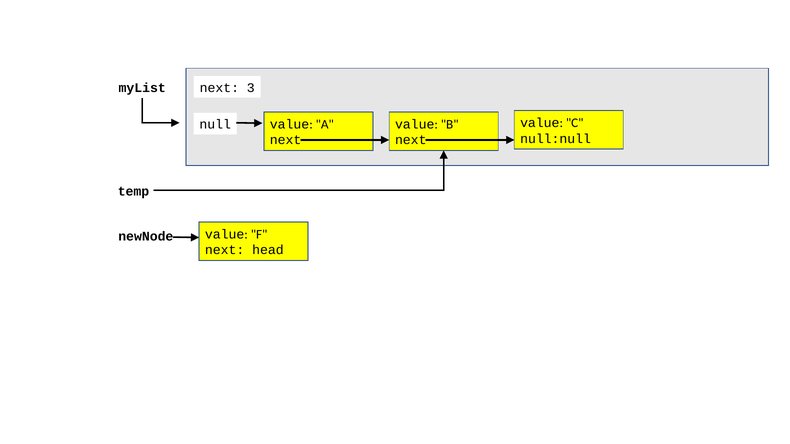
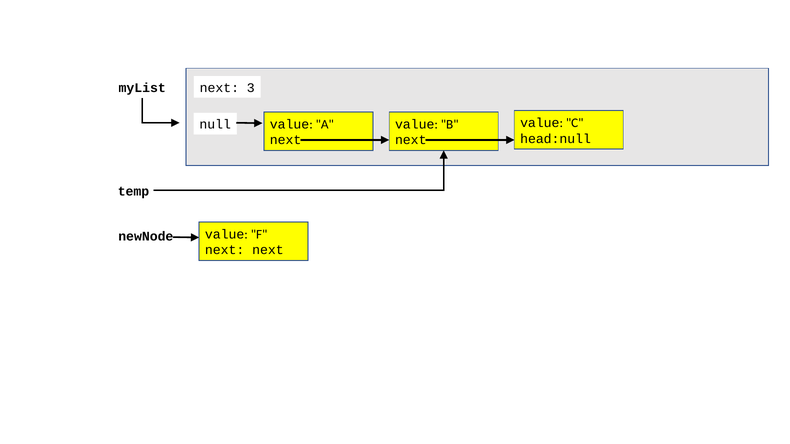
null:null: null:null -> head:null (556, 139)
next head: head -> next (268, 250)
